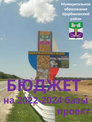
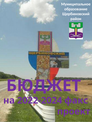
базы: базы -> факс (76, 101)
